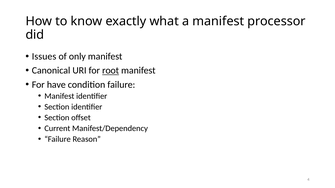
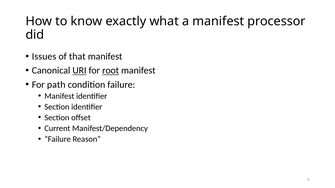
only: only -> that (77, 57)
URI underline: none -> present (79, 71)
have: have -> path (56, 85)
